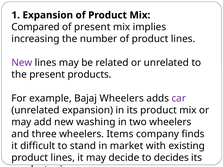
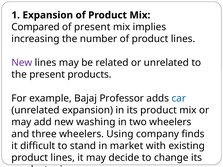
Bajaj Wheelers: Wheelers -> Professor (122, 98)
car colour: purple -> blue (179, 98)
Items: Items -> Using (120, 134)
decides: decides -> change (171, 158)
